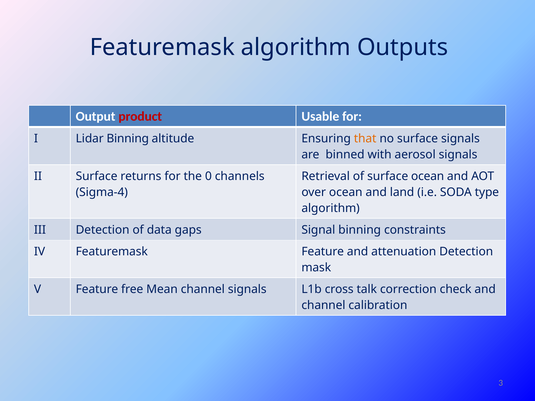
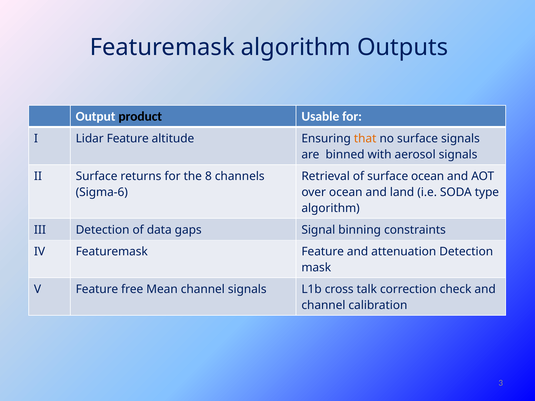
product colour: red -> black (140, 117)
Lidar Binning: Binning -> Feature (128, 139)
0: 0 -> 8 (208, 176)
Sigma-4: Sigma-4 -> Sigma-6 (102, 192)
